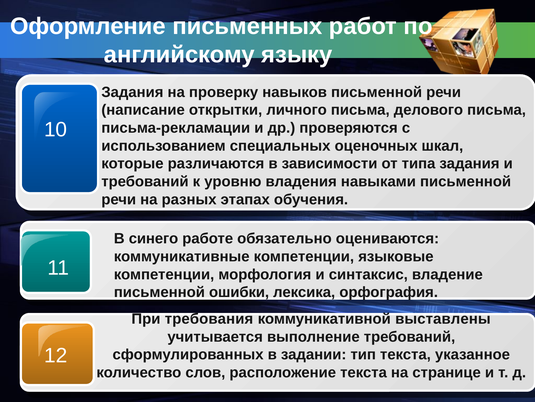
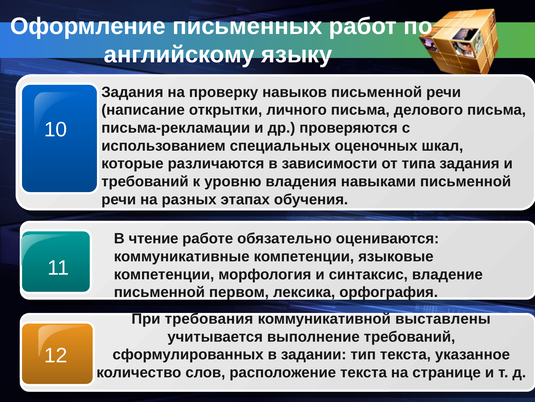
синего: синего -> чтение (154, 238)
ошибки: ошибки -> первом (239, 292)
